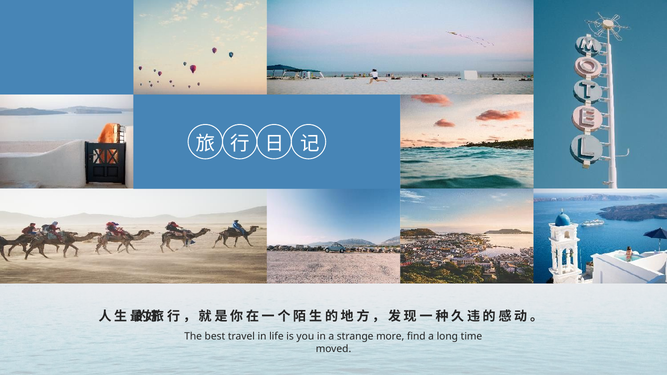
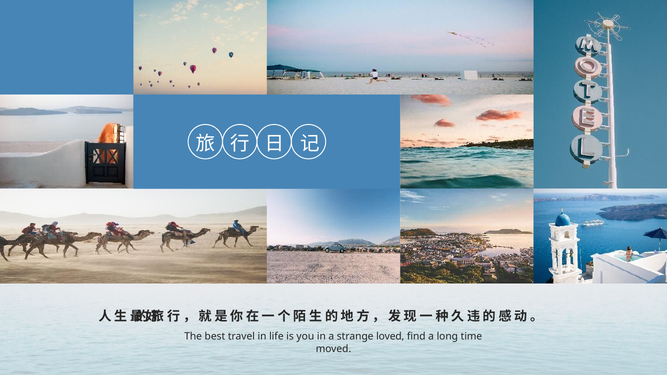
more: more -> loved (390, 337)
